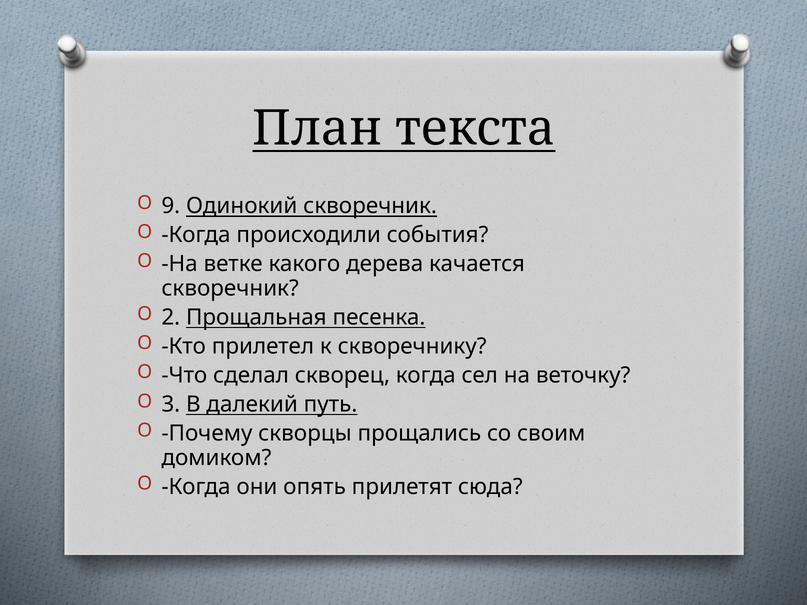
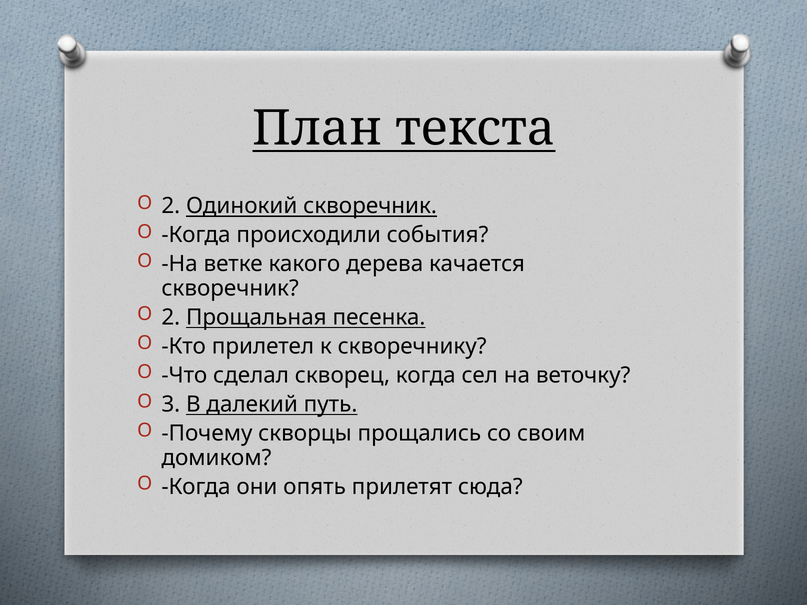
9: 9 -> 2 (171, 206)
